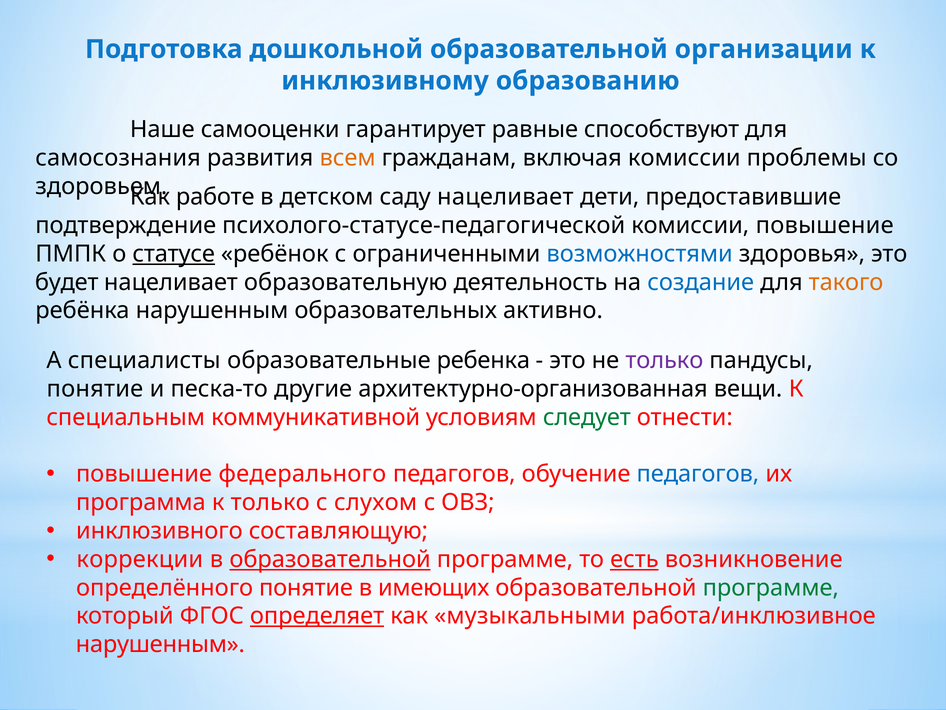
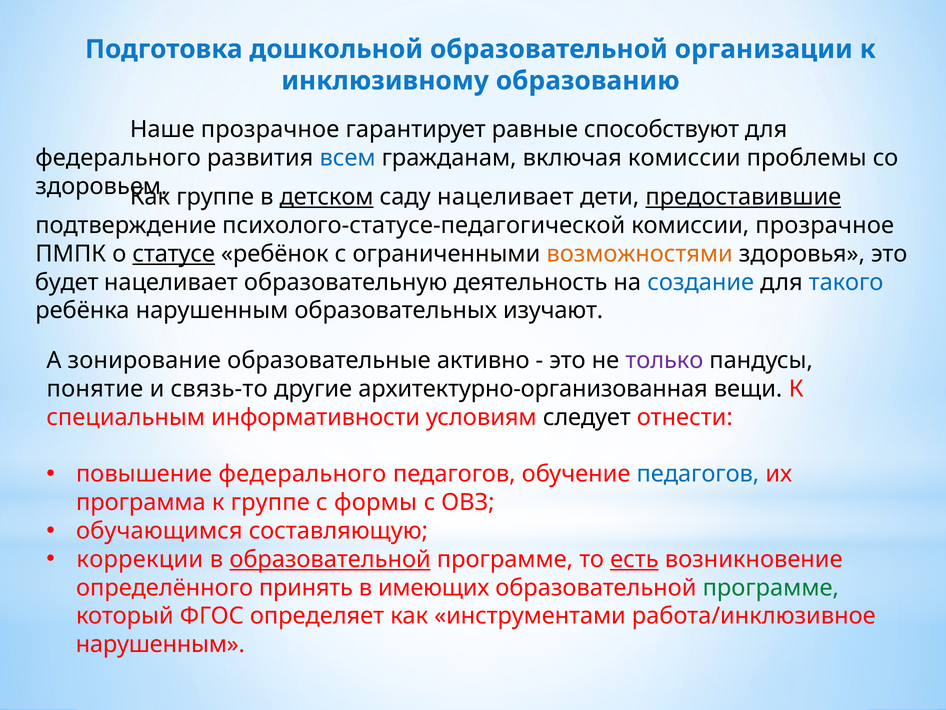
Наше самооценки: самооценки -> прозрачное (270, 129)
самосознания: самосознания -> федерального (118, 158)
всем colour: orange -> blue (348, 158)
работе: работе -> группе (215, 197)
детском underline: none -> present (326, 197)
предоставившие underline: none -> present (743, 197)
комиссии повышение: повышение -> прозрачное (825, 225)
возможностями colour: blue -> orange (640, 254)
такого colour: orange -> blue (846, 282)
активно: активно -> изучают (553, 310)
специалисты: специалисты -> зонирование (144, 360)
ребенка: ребенка -> активно (483, 360)
песка-то: песка-то -> связь-то (219, 389)
коммуникативной: коммуникативной -> информативности (316, 417)
следует colour: green -> black (587, 417)
к только: только -> группе (270, 502)
слухом: слухом -> формы (376, 502)
инклюзивного: инклюзивного -> обучающимся (159, 531)
определённого понятие: понятие -> принять (306, 587)
определяет underline: present -> none (317, 616)
музыкальными: музыкальными -> инструментами (530, 616)
